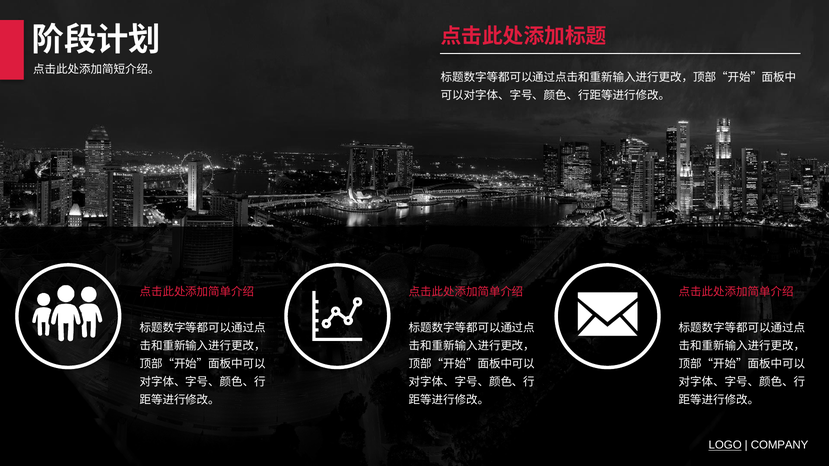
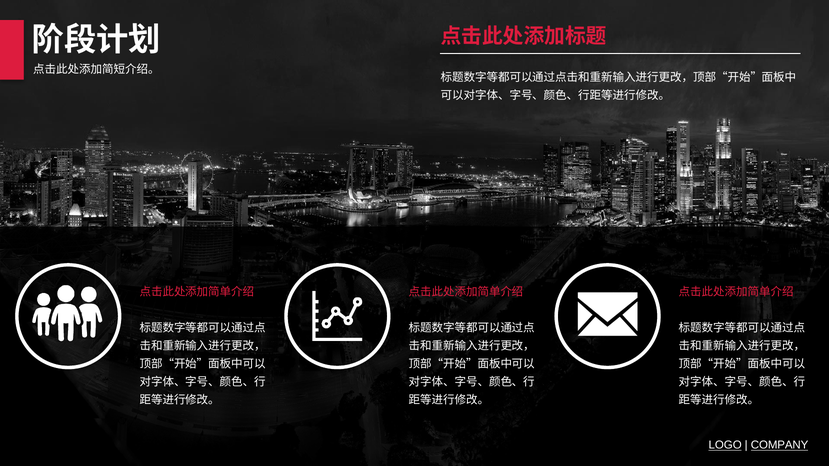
COMPANY underline: none -> present (780, 445)
